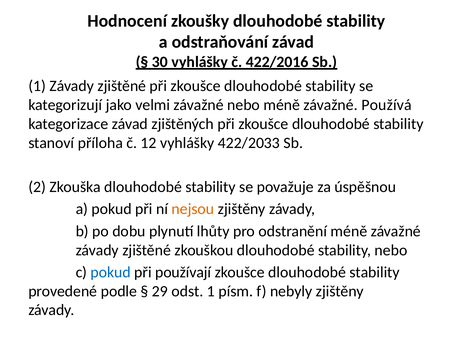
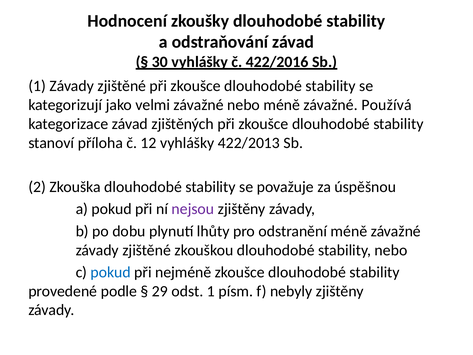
422/2033: 422/2033 -> 422/2013 (249, 143)
nejsou colour: orange -> purple (193, 209)
používají: používají -> nejméně (183, 272)
